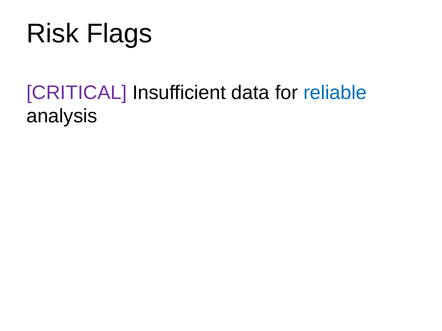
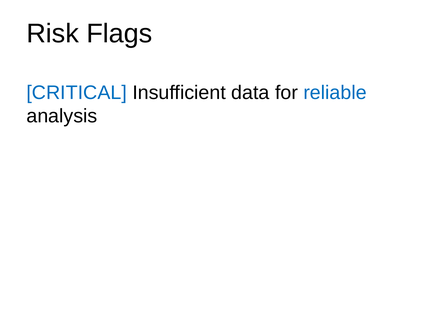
CRITICAL colour: purple -> blue (77, 93)
